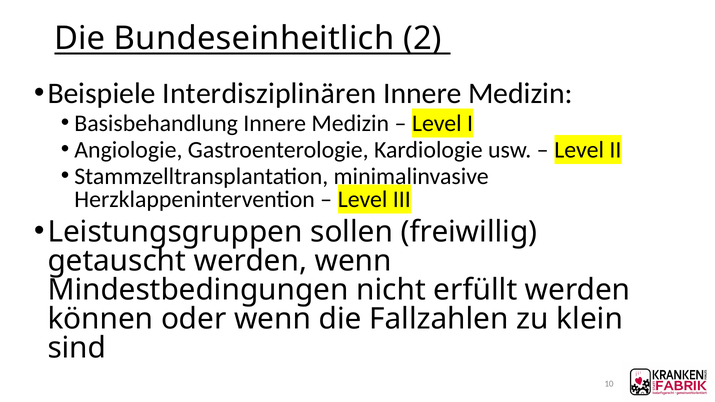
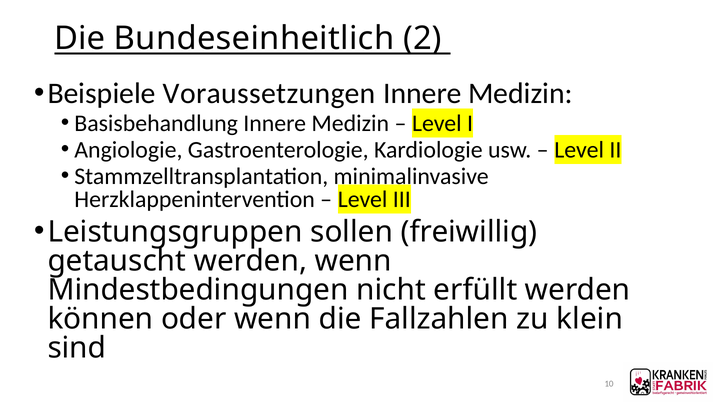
Interdisziplinären: Interdisziplinären -> Voraussetzungen (269, 94)
